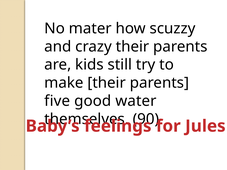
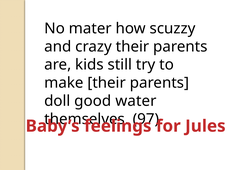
five: five -> doll (57, 101)
90: 90 -> 97 (146, 119)
